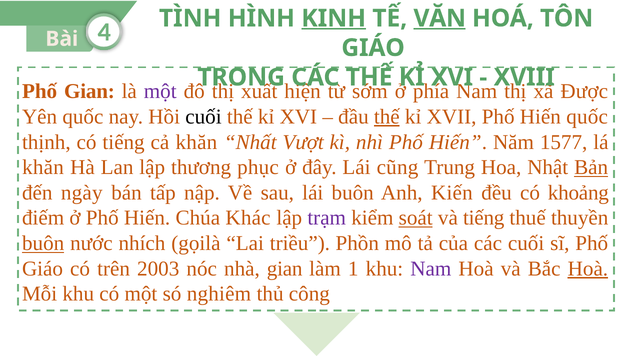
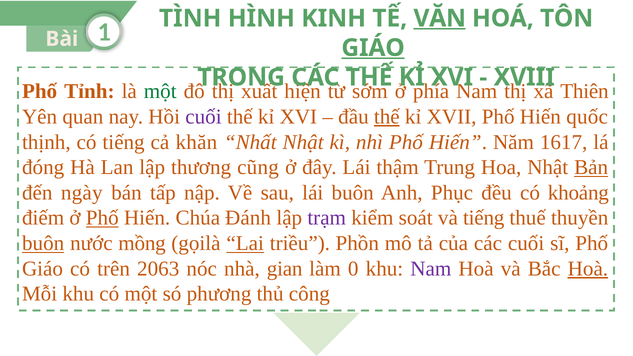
KINH underline: present -> none (334, 18)
4: 4 -> 1 (104, 32)
GIÁO underline: none -> present (373, 48)
Phố Gian: Gian -> Tỉnh (89, 91)
một colour: purple -> green (160, 91)
Được: Được -> Thiên (584, 91)
Yên quốc: quốc -> quan (83, 117)
cuối colour: black -> purple (203, 117)
Nhất Vượt: Vượt -> Nhật (303, 142)
1577: 1577 -> 1617 (564, 142)
khăn: khăn -> đóng (43, 167)
phục: phục -> cũng (258, 167)
cũng: cũng -> thậm (398, 167)
Kiến: Kiến -> Phục (452, 193)
Phố underline: none -> present (102, 218)
Khác: Khác -> Đánh (248, 218)
soát underline: present -> none (416, 218)
nhích: nhích -> mồng (142, 243)
Lai underline: none -> present (245, 243)
2003: 2003 -> 2063 (158, 269)
1: 1 -> 0 (353, 269)
nghiêm: nghiêm -> phương (219, 294)
